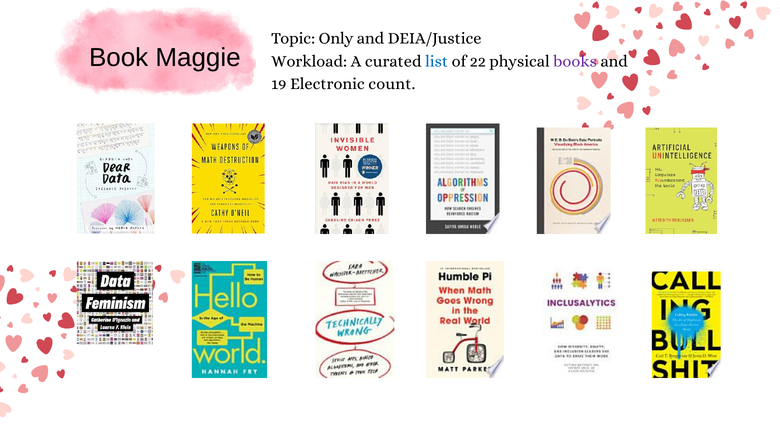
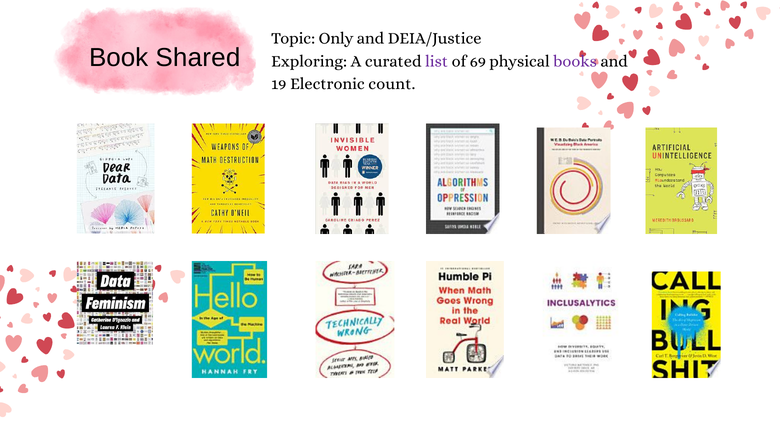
Maggie: Maggie -> Shared (198, 58)
Workload: Workload -> Exploring (309, 61)
list colour: blue -> purple (437, 61)
22: 22 -> 69 (478, 61)
